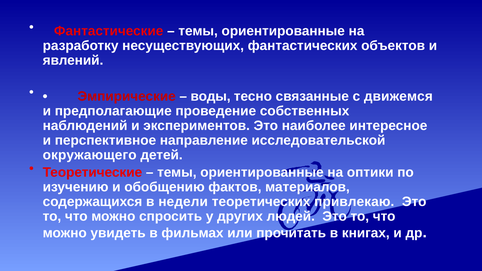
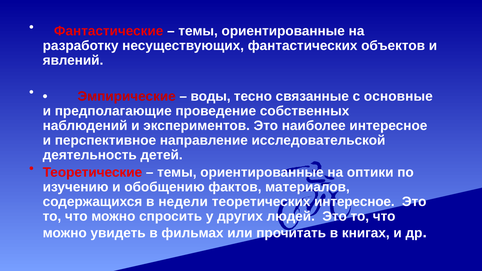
движемся: движемся -> основные (398, 96)
окружающего: окружающего -> деятельность (90, 155)
теоретических привлекаю: привлекаю -> интересное (354, 202)
